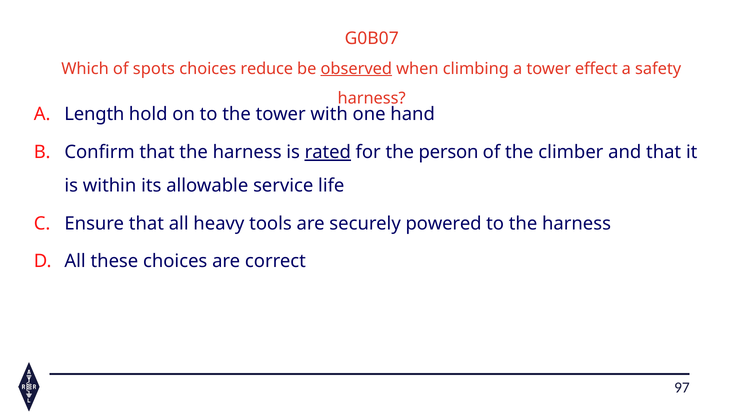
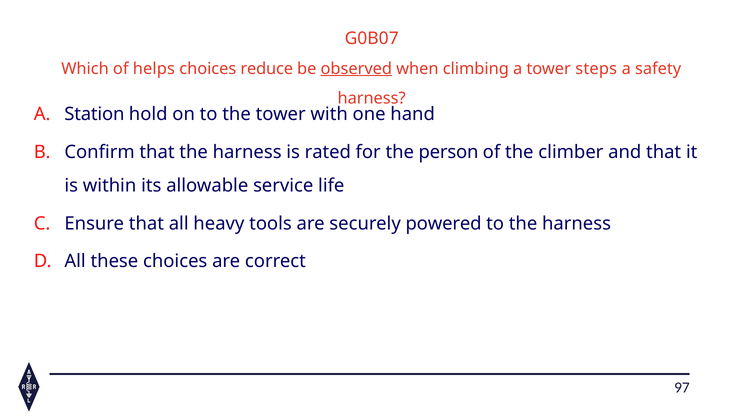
spots: spots -> helps (154, 69)
effect: effect -> steps (596, 69)
Length: Length -> Station (94, 114)
rated underline: present -> none (328, 152)
